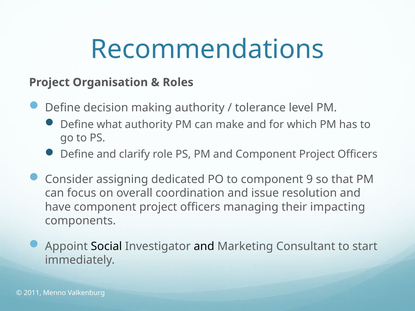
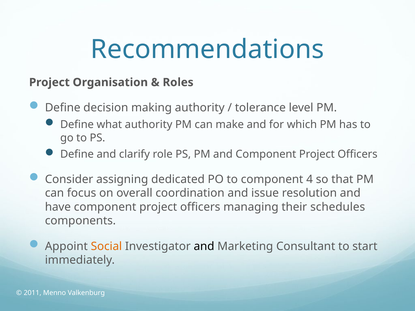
9: 9 -> 4 (310, 180)
impacting: impacting -> schedules (338, 207)
Social colour: black -> orange (106, 246)
